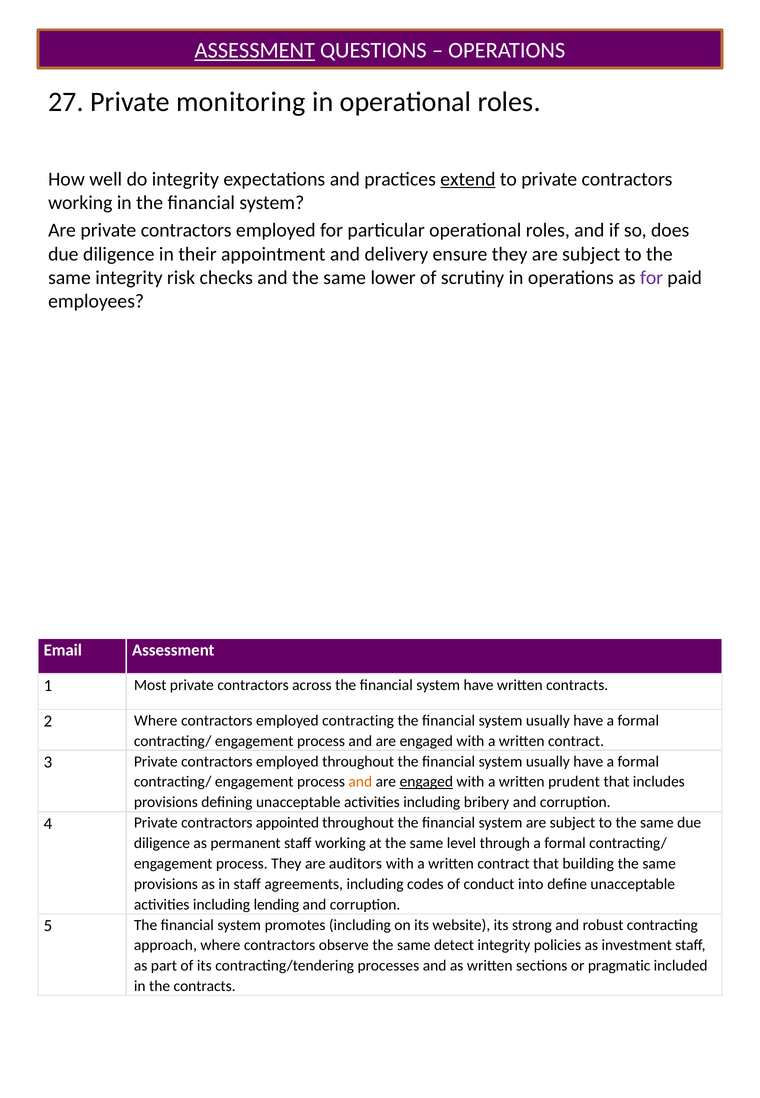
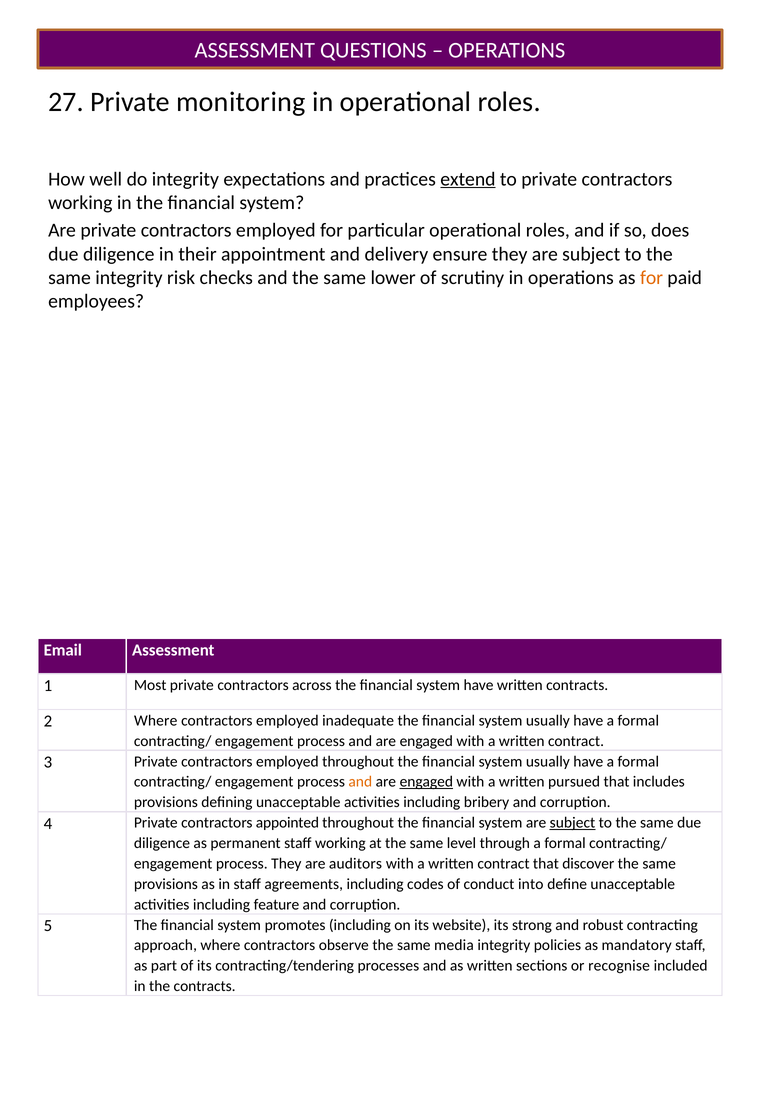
ASSESSMENT underline: present -> none (255, 50)
for colour: purple -> orange (652, 278)
employed contracting: contracting -> inadequate (358, 720)
prudent: prudent -> pursued (574, 782)
subject underline: none -> present (572, 823)
building: building -> discover (588, 863)
lending: lending -> feature (276, 904)
detect: detect -> media (454, 945)
investment: investment -> mandatory (637, 945)
pragmatic: pragmatic -> recognise (619, 966)
